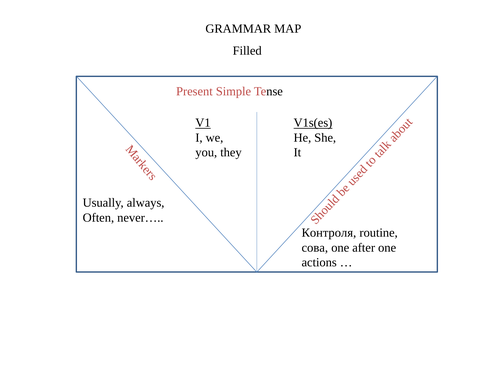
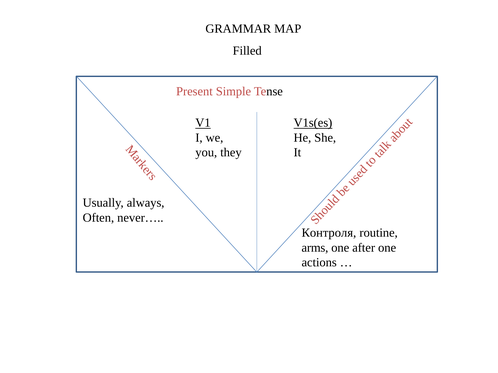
сова: сова -> arms (315, 248)
